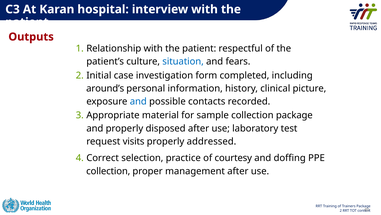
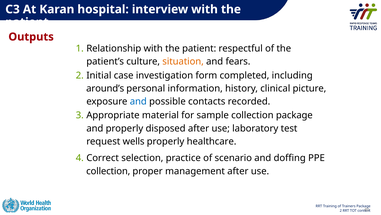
situation colour: blue -> orange (183, 61)
visits: visits -> wells (134, 141)
addressed: addressed -> healthcare (212, 141)
courtesy: courtesy -> scenario (233, 158)
